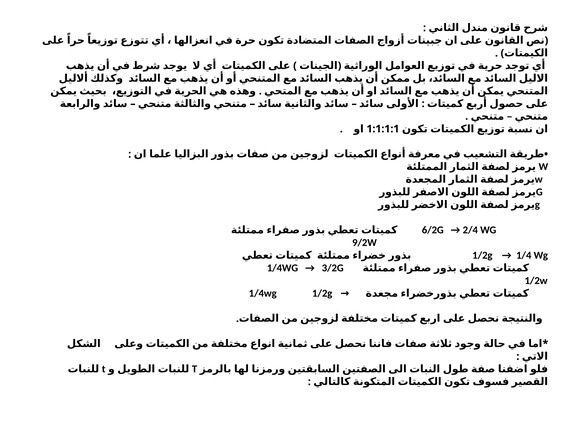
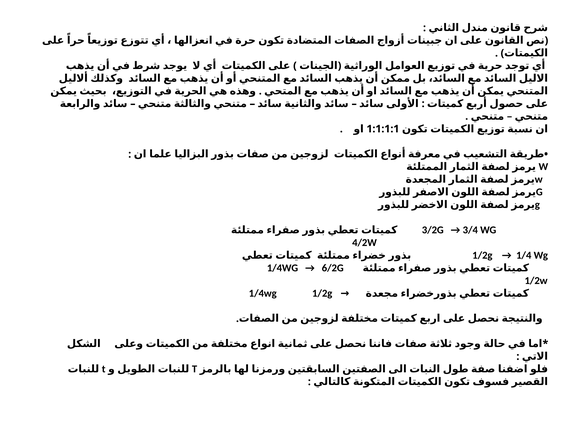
6/2G: 6/2G -> 3/2G (433, 230)
2/4: 2/4 -> 3/4 (470, 230)
9/2W: 9/2W -> 4/2W (365, 243)
3/2G: 3/2G -> 6/2G (333, 268)
